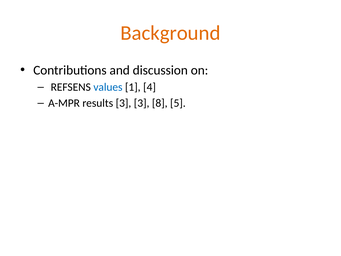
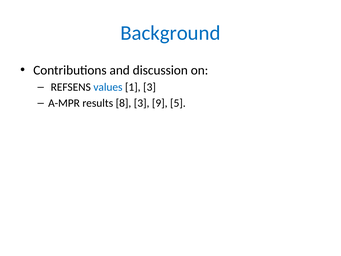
Background colour: orange -> blue (170, 33)
1 4: 4 -> 3 (150, 87)
results 3: 3 -> 8 (123, 103)
8: 8 -> 9 (160, 103)
